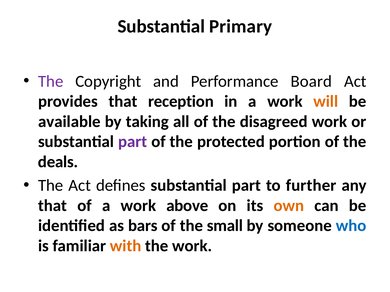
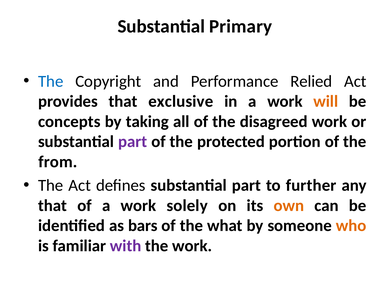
The colour: purple -> blue (51, 81)
Board: Board -> Relied (311, 81)
reception: reception -> exclusive (181, 102)
available: available -> concepts (69, 122)
deals: deals -> from (58, 162)
above: above -> solely (187, 206)
small: small -> what (225, 226)
who colour: blue -> orange (351, 226)
with colour: orange -> purple (126, 246)
